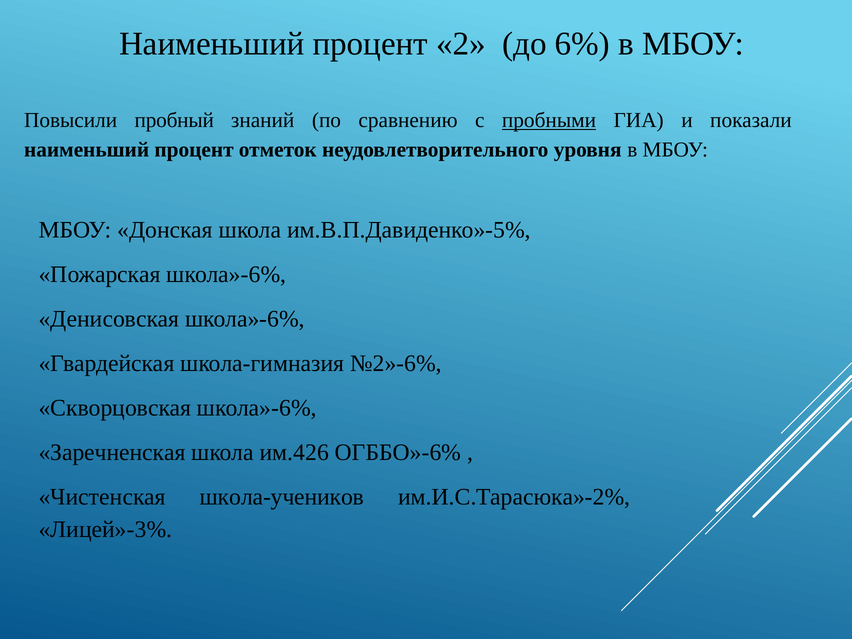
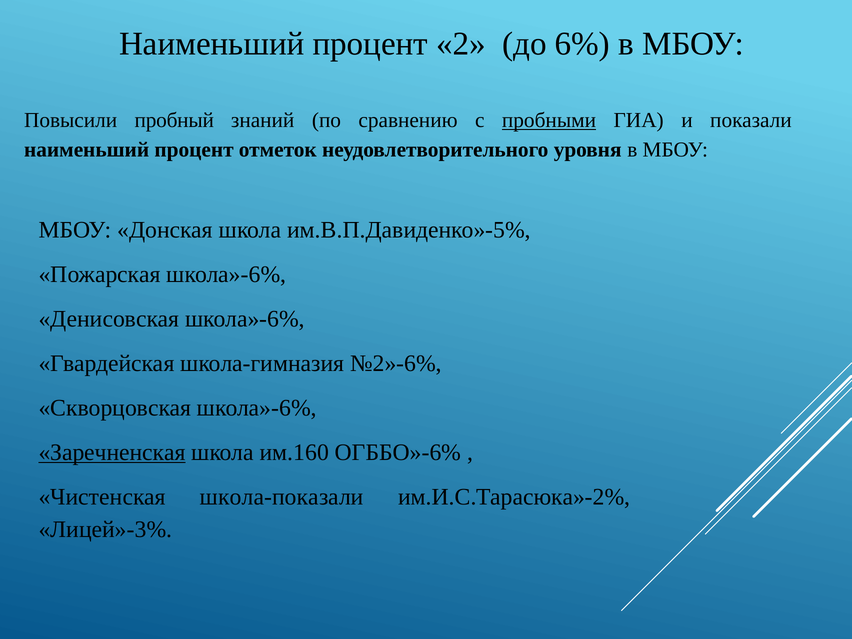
Заречненская underline: none -> present (112, 452)
им.426: им.426 -> им.160 (294, 452)
школа-учеников: школа-учеников -> школа-показали (282, 497)
